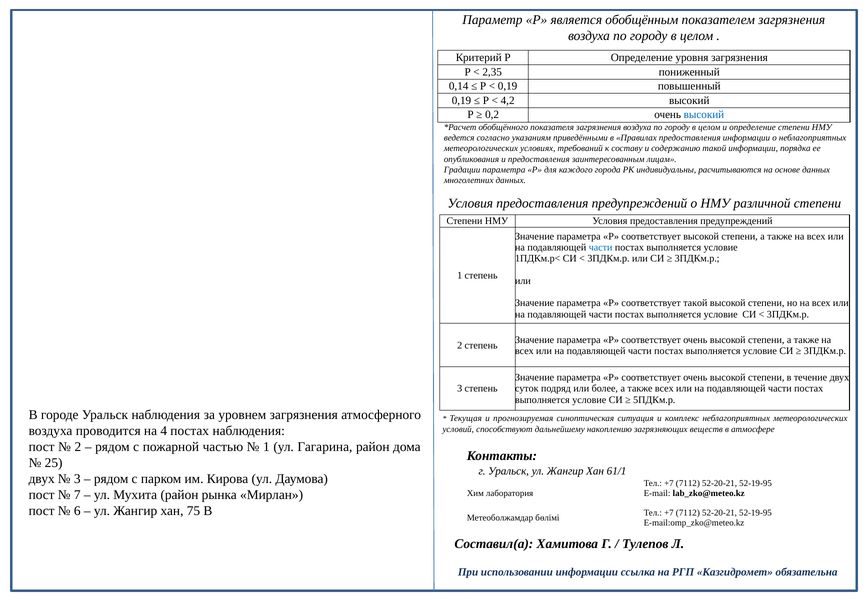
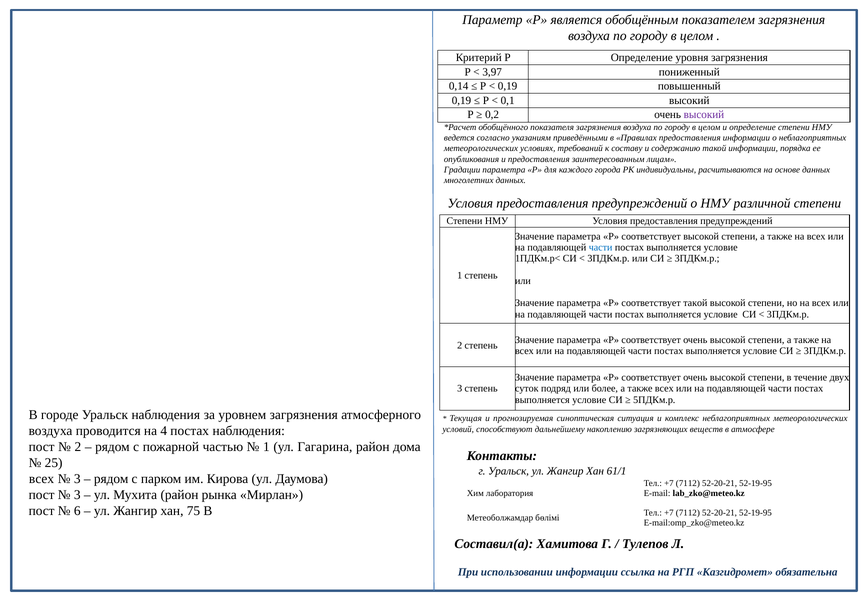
2,35: 2,35 -> 3,97 (492, 72)
4,2: 4,2 -> 0,1 (508, 100)
высокий colour: blue -> purple (704, 115)
двух: двух -> всех (42, 479)
7: 7 -> 3 (77, 495)
